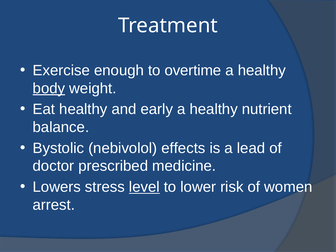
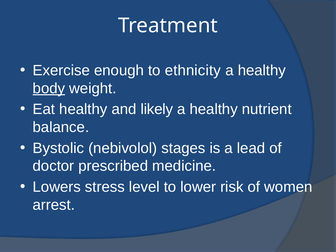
overtime: overtime -> ethnicity (193, 70)
early: early -> likely (157, 109)
effects: effects -> stages (183, 148)
level underline: present -> none (144, 187)
